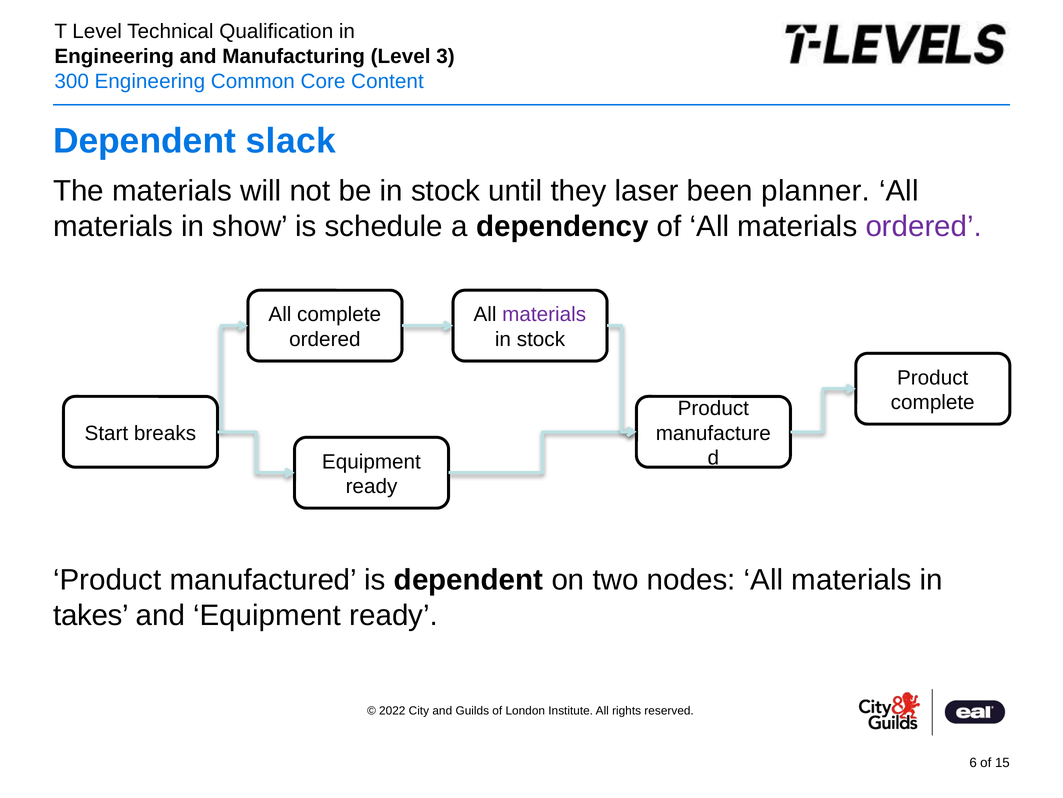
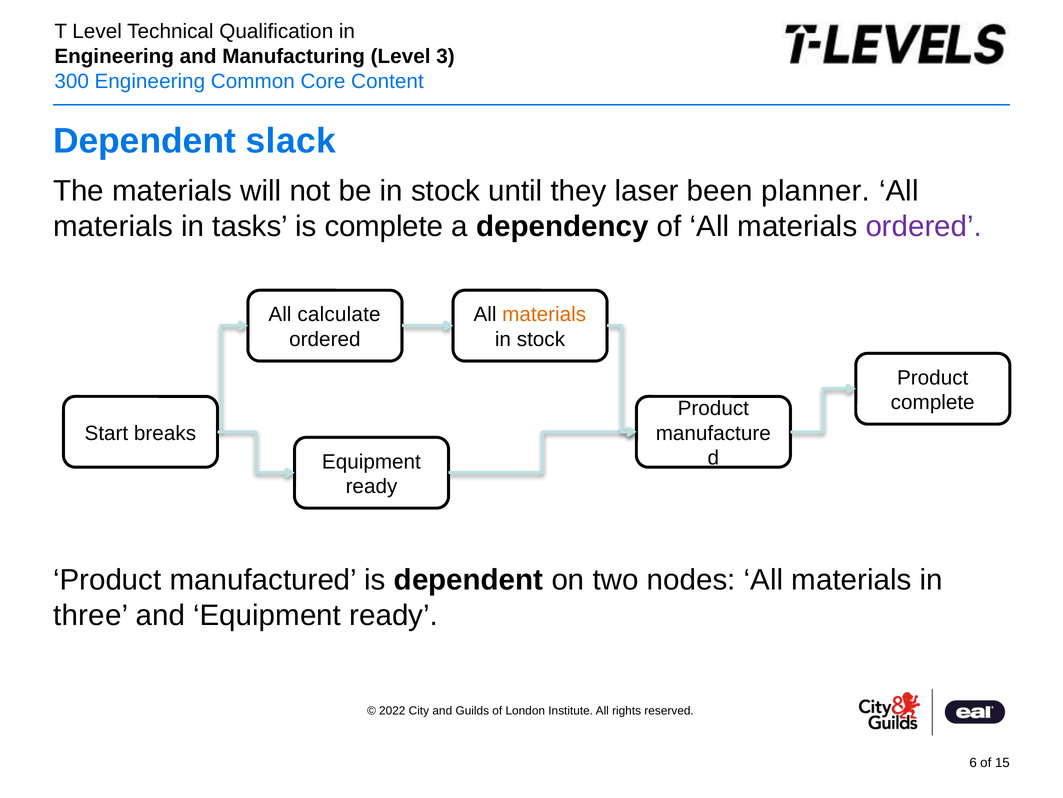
show: show -> tasks (250, 226)
is schedule: schedule -> complete (384, 226)
All complete: complete -> calculate (339, 314)
materials colour: purple -> orange (544, 314)
takes: takes -> three (91, 615)
